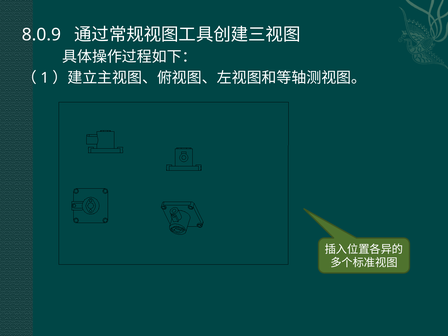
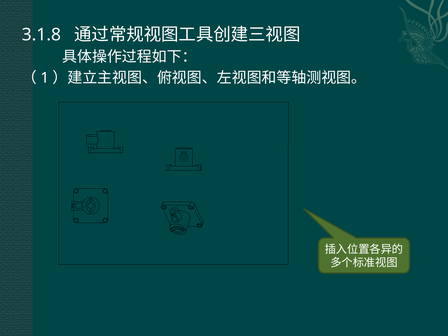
8.0.9: 8.0.9 -> 3.1.8 (41, 35)
